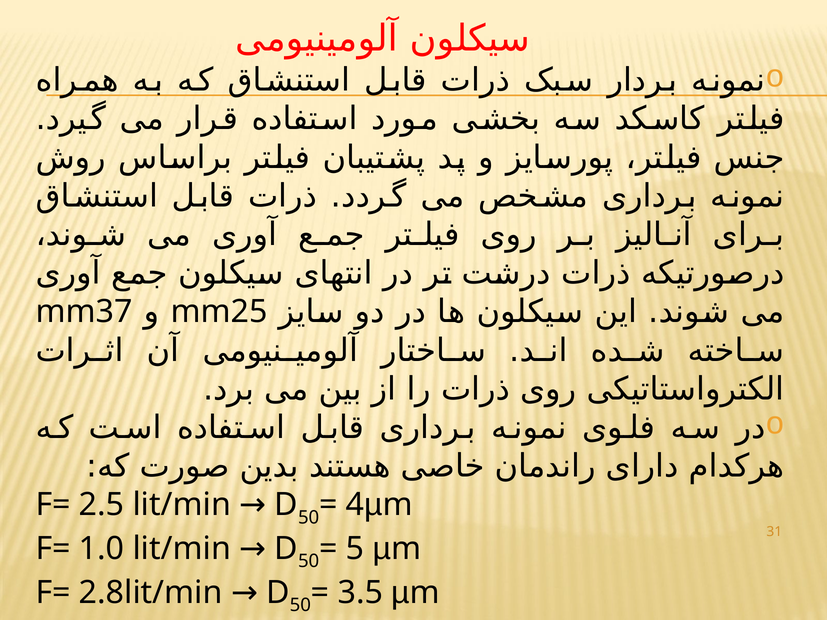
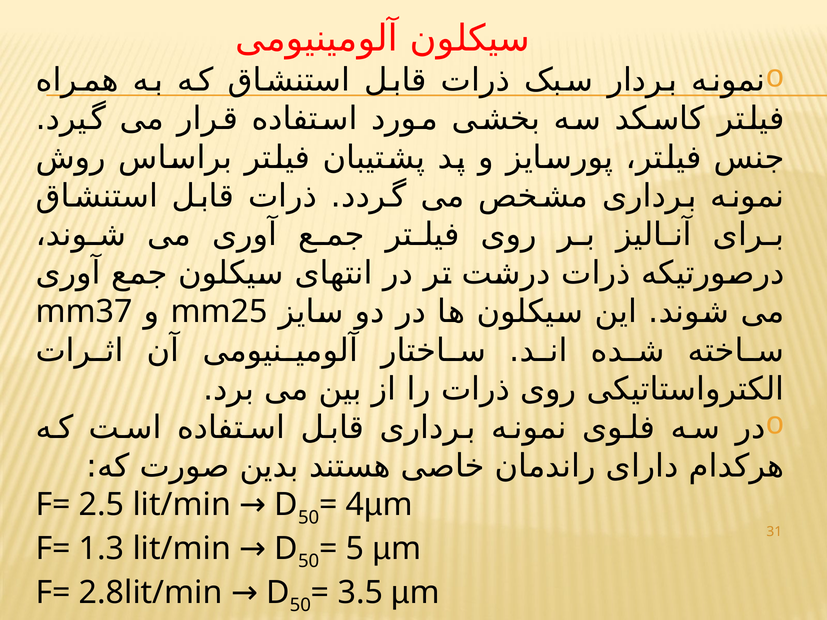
1.0: 1.0 -> 1.3 (102, 549)
